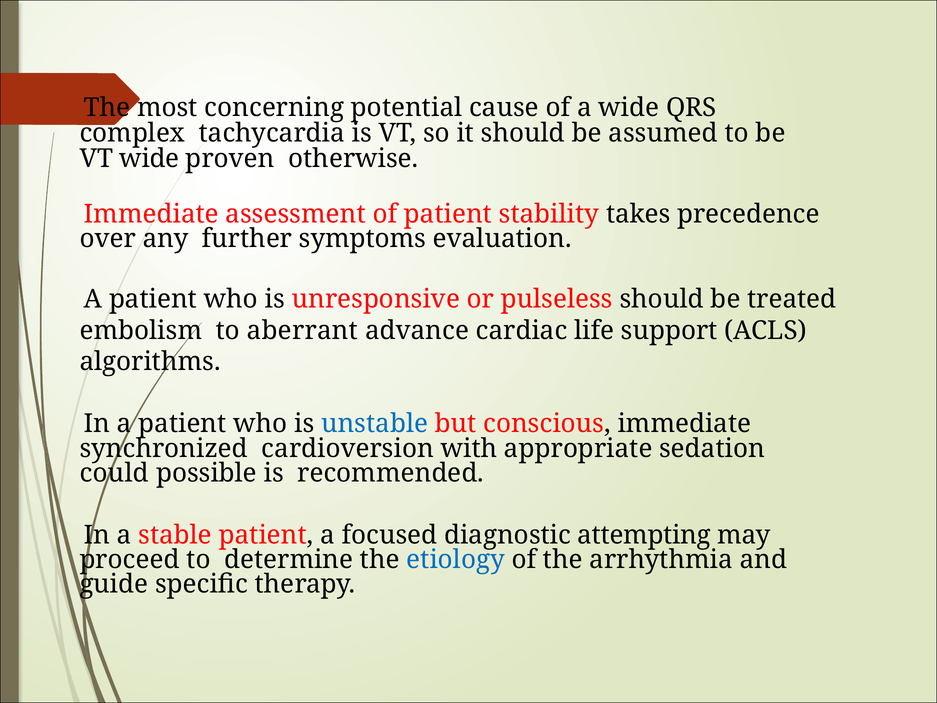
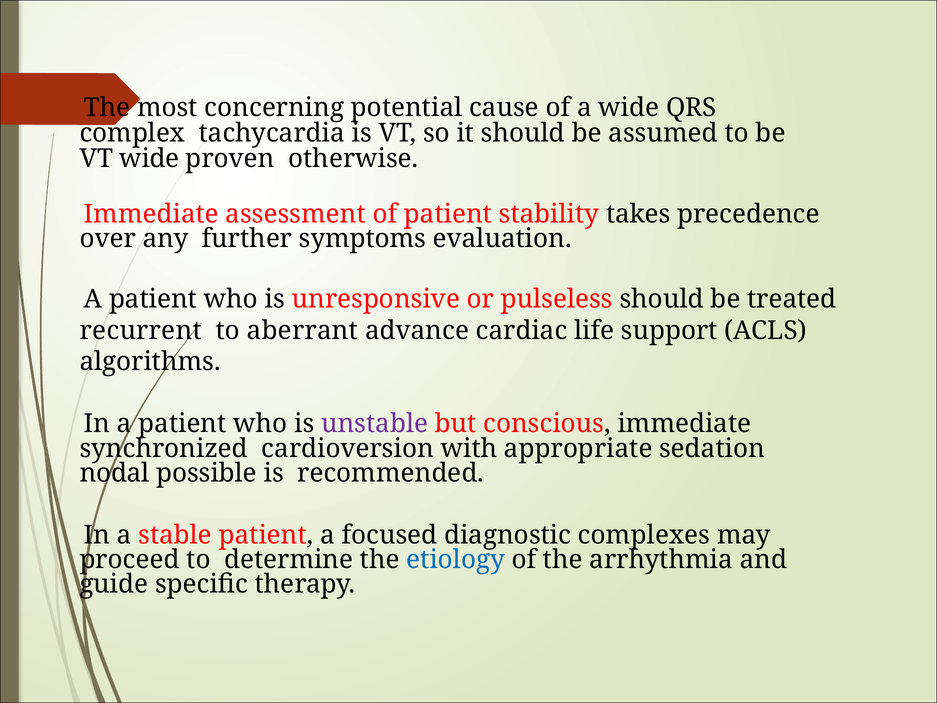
embolism: embolism -> recurrent (141, 330)
unstable colour: blue -> purple (375, 424)
could: could -> nodal (114, 473)
attempting: attempting -> complexes (644, 535)
